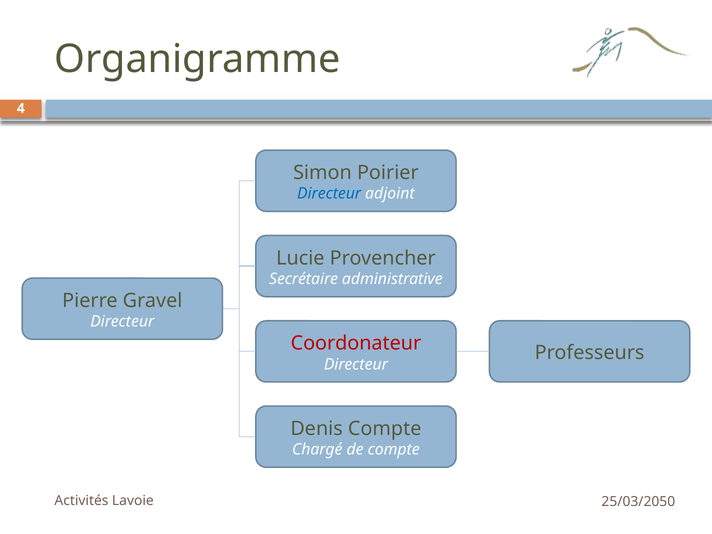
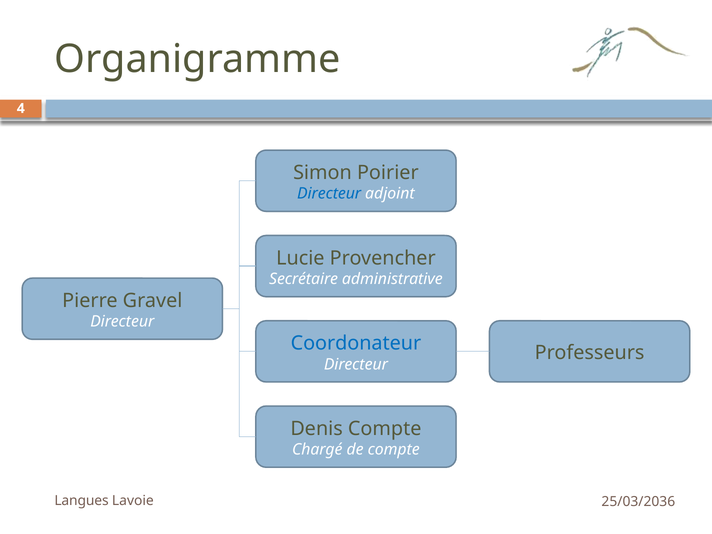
Coordonateur colour: red -> blue (356, 343)
Activités: Activités -> Langues (82, 501)
25/03/2050: 25/03/2050 -> 25/03/2036 (638, 502)
